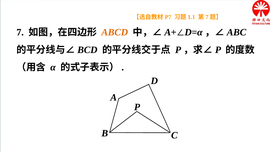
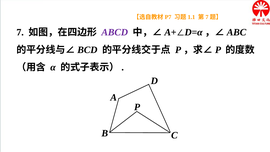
ABCD colour: orange -> purple (115, 32)
